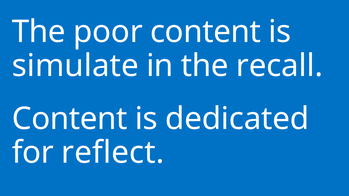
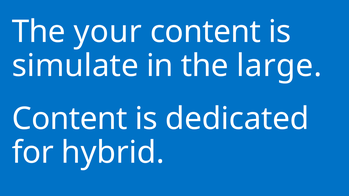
poor: poor -> your (108, 32)
recall: recall -> large (279, 66)
reflect: reflect -> hybrid (113, 153)
